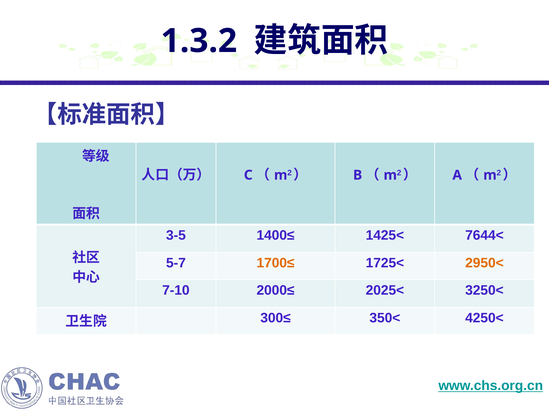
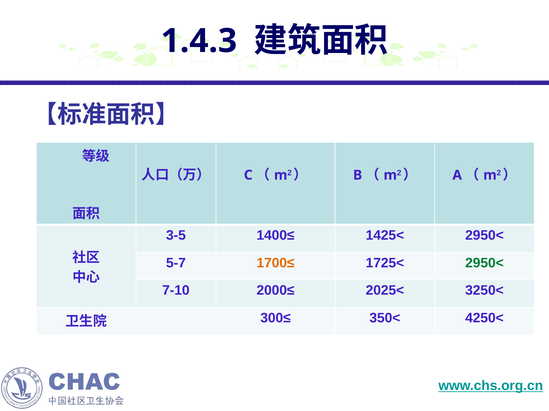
1.3.2: 1.3.2 -> 1.4.3 (199, 41)
1425< 7644<: 7644< -> 2950< (484, 236)
2950< colour: orange -> green (484, 263)
